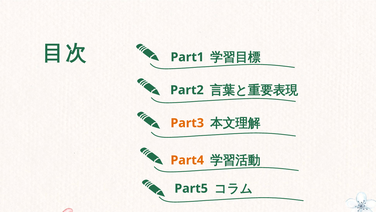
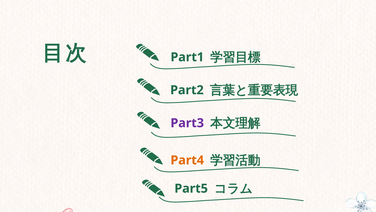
Part3 colour: orange -> purple (187, 123)
